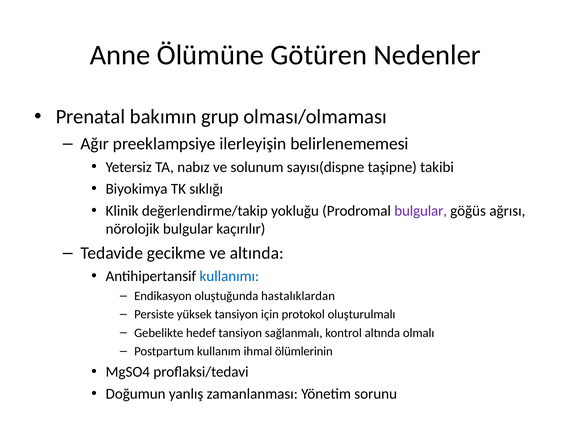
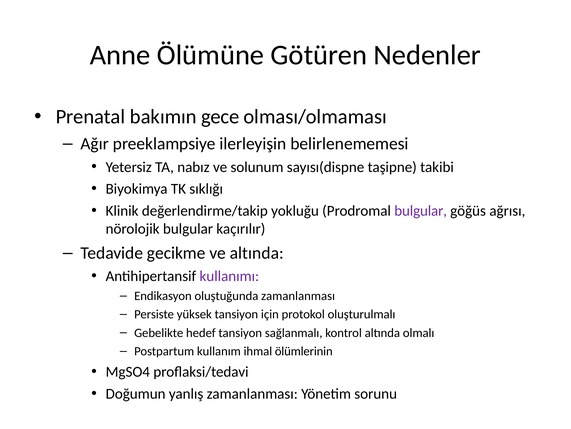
grup: grup -> gece (220, 117)
kullanımı colour: blue -> purple (229, 276)
oluştuğunda hastalıklardan: hastalıklardan -> zamanlanması (298, 296)
